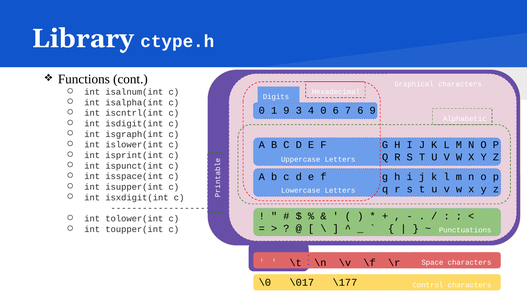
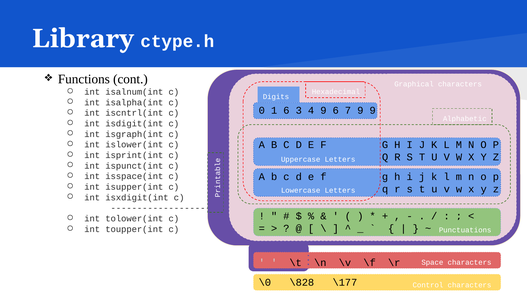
1 9: 9 -> 6 (286, 110)
4 0: 0 -> 9 (323, 110)
7 6: 6 -> 9 (360, 110)
\017: \017 -> \828 (302, 282)
